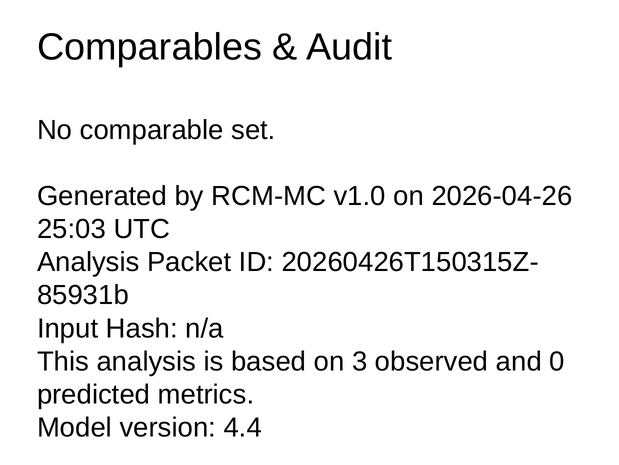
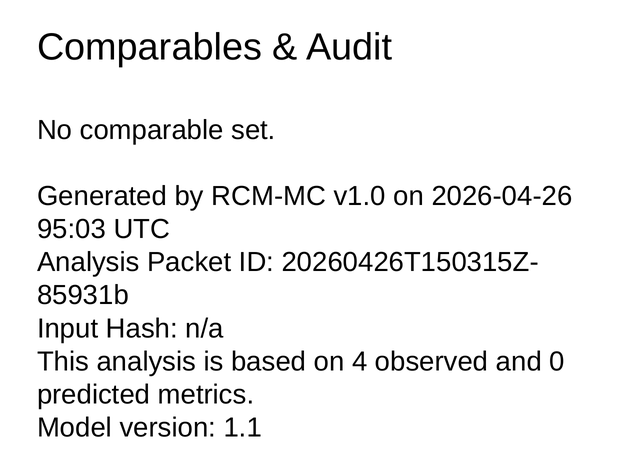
25:03: 25:03 -> 95:03 (71, 229)
3: 3 -> 4 (360, 361)
4.4: 4.4 -> 1.1 (243, 427)
